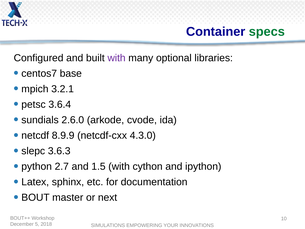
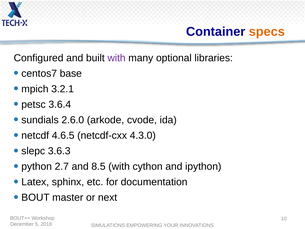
specs colour: green -> orange (267, 32)
8.9.9: 8.9.9 -> 4.6.5 (63, 135)
1.5: 1.5 -> 8.5 (98, 166)
